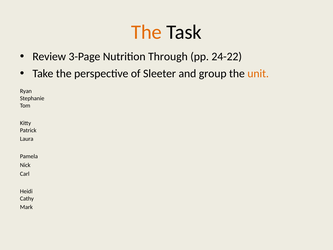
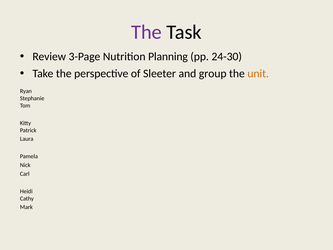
The colour: orange -> purple (147, 32)
Through: Through -> Planning (168, 57)
24-22: 24-22 -> 24-30 (227, 57)
